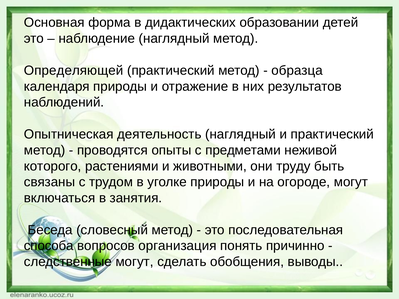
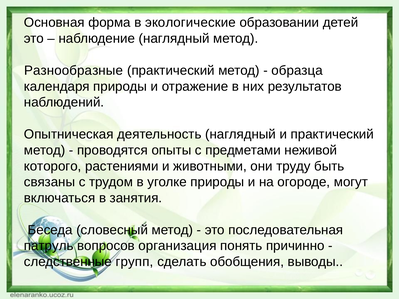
дидактических: дидактических -> экологические (190, 23)
Определяющей: Определяющей -> Разнообразные (74, 71)
способа: способа -> патруль (49, 246)
следственные могут: могут -> групп (135, 262)
